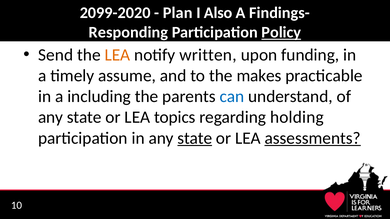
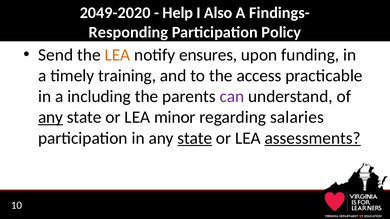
2099-2020: 2099-2020 -> 2049-2020 (115, 13)
Plan: Plan -> Help (178, 13)
Policy underline: present -> none (281, 32)
written: written -> ensures (208, 55)
assume: assume -> training (127, 76)
makes: makes -> access (259, 76)
can colour: blue -> purple (232, 97)
any underline: none -> present (51, 117)
topics: topics -> minor (175, 117)
holding: holding -> salaries (297, 117)
